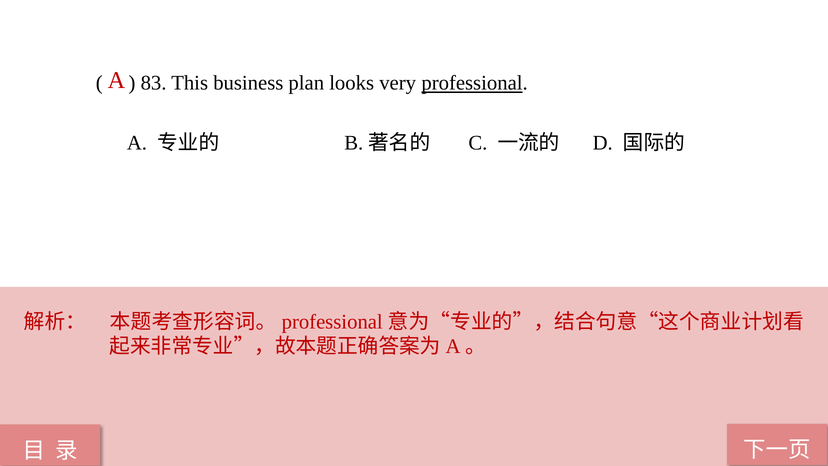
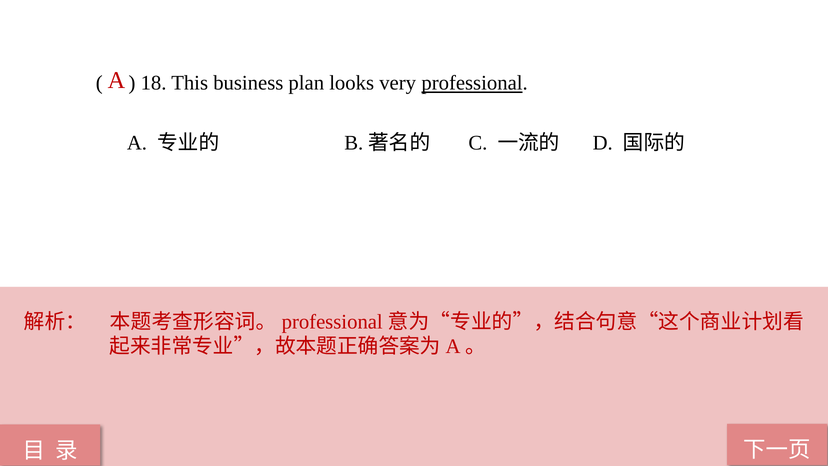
83: 83 -> 18 (154, 83)
